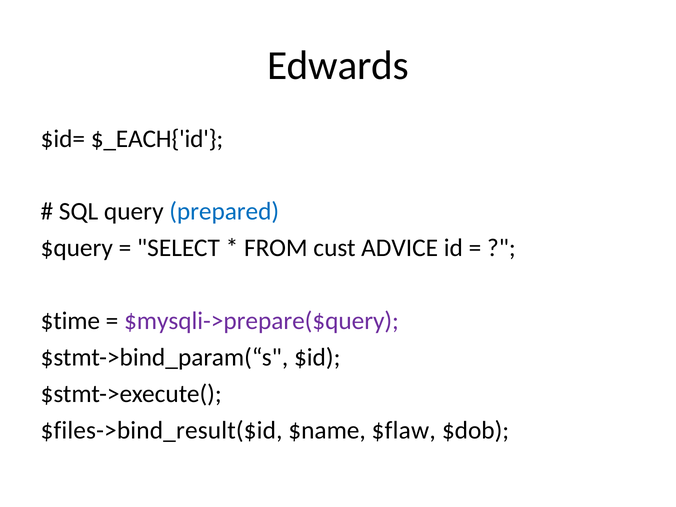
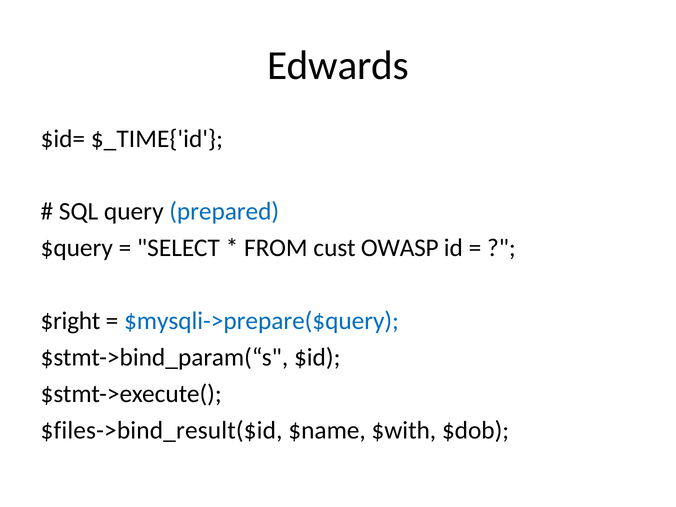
$_EACH{'id: $_EACH{'id -> $_TIME{'id (157, 139)
ADVICE: ADVICE -> OWASP (400, 248)
$time: $time -> $right (70, 321)
$mysqli->prepare($query colour: purple -> blue (261, 321)
$flaw: $flaw -> $with (404, 430)
